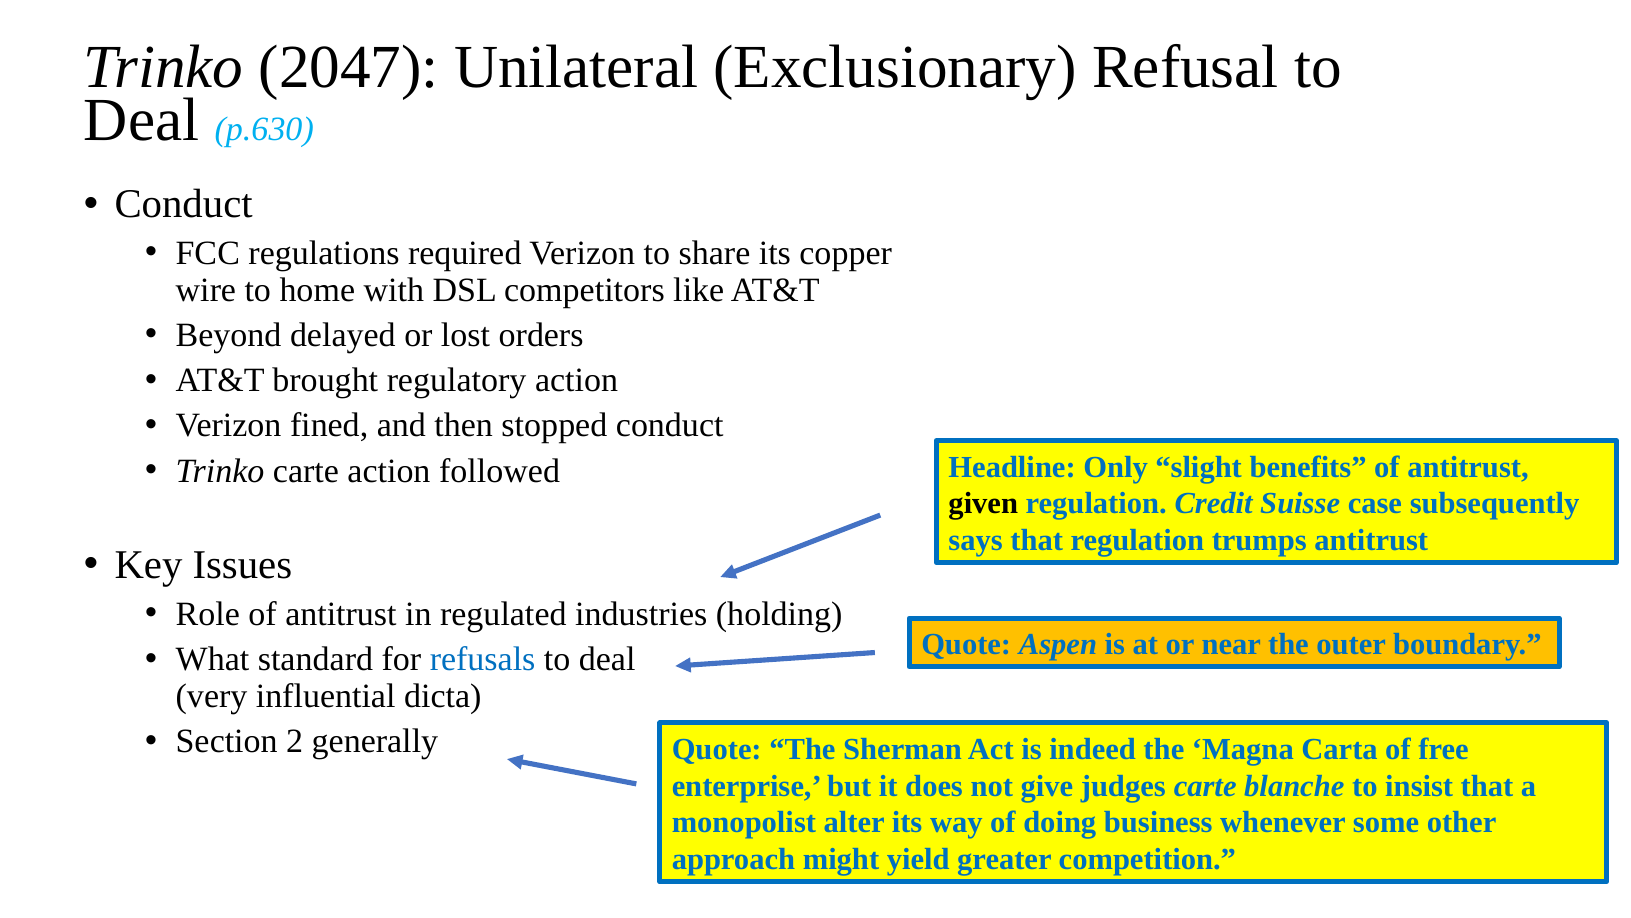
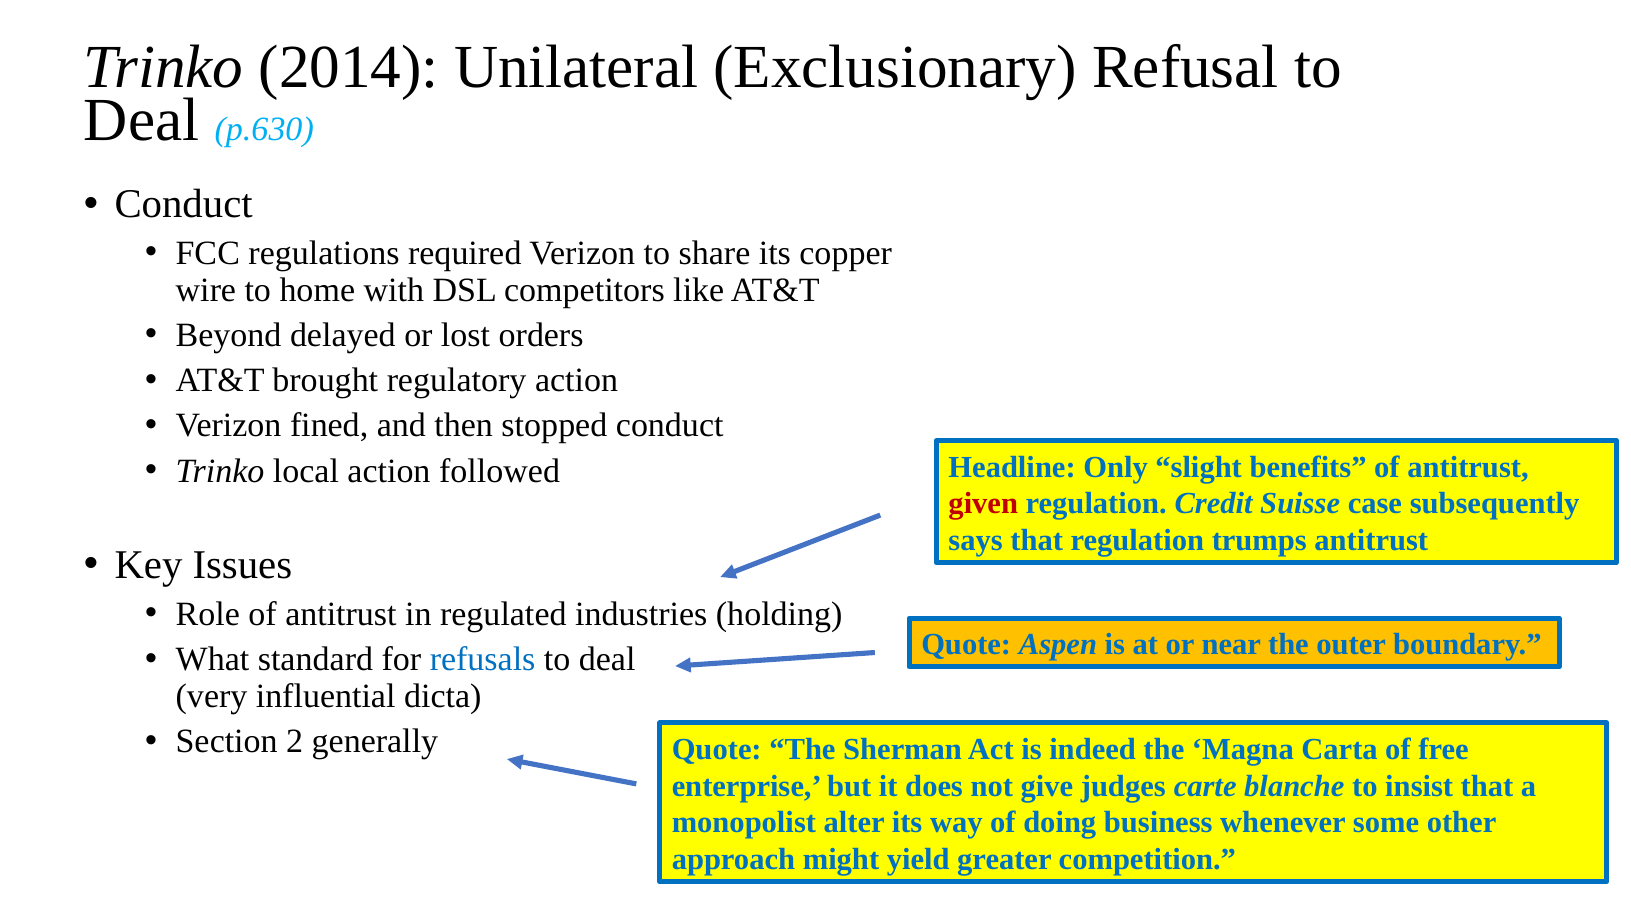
2047: 2047 -> 2014 (349, 67)
Trinko carte: carte -> local (306, 471)
given colour: black -> red (983, 503)
